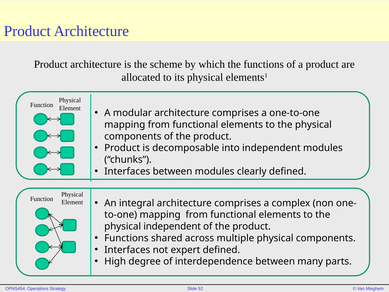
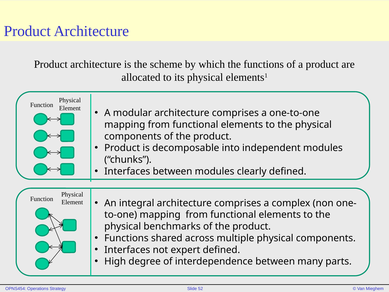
physical independent: independent -> benchmarks (172, 226)
